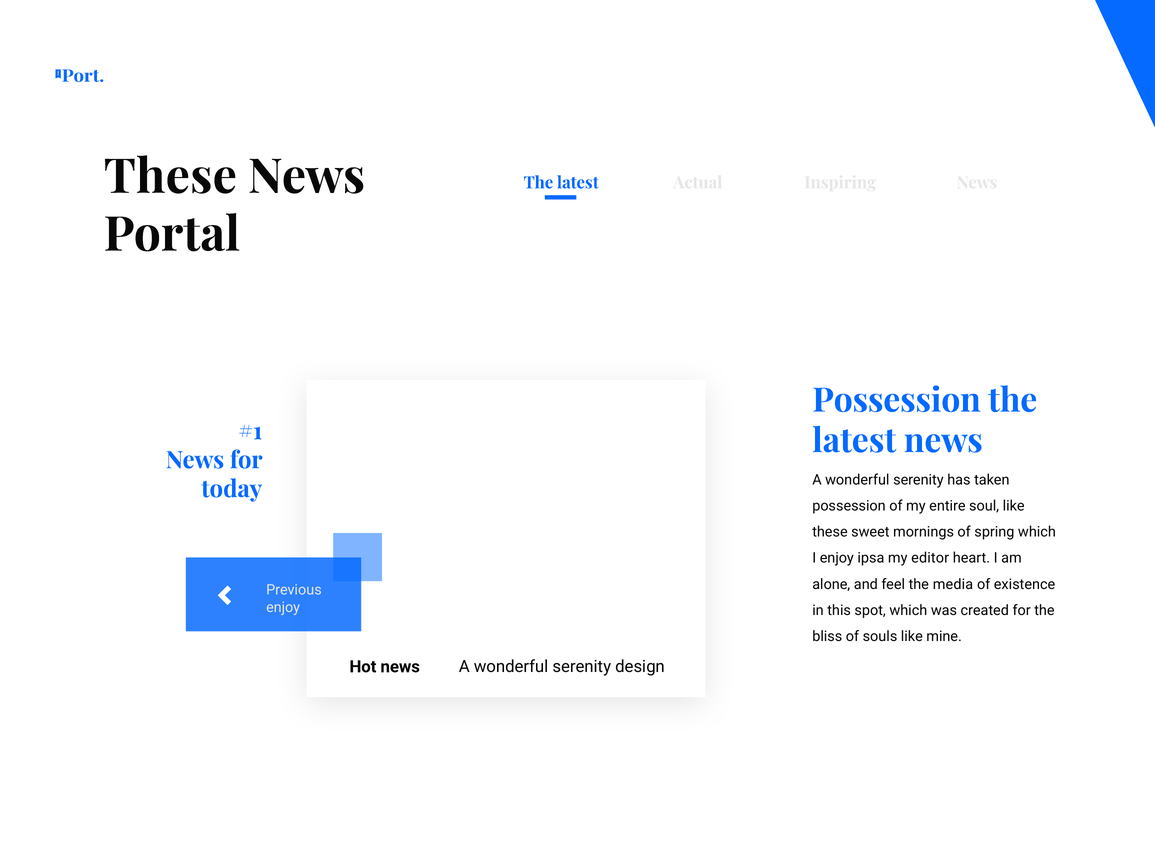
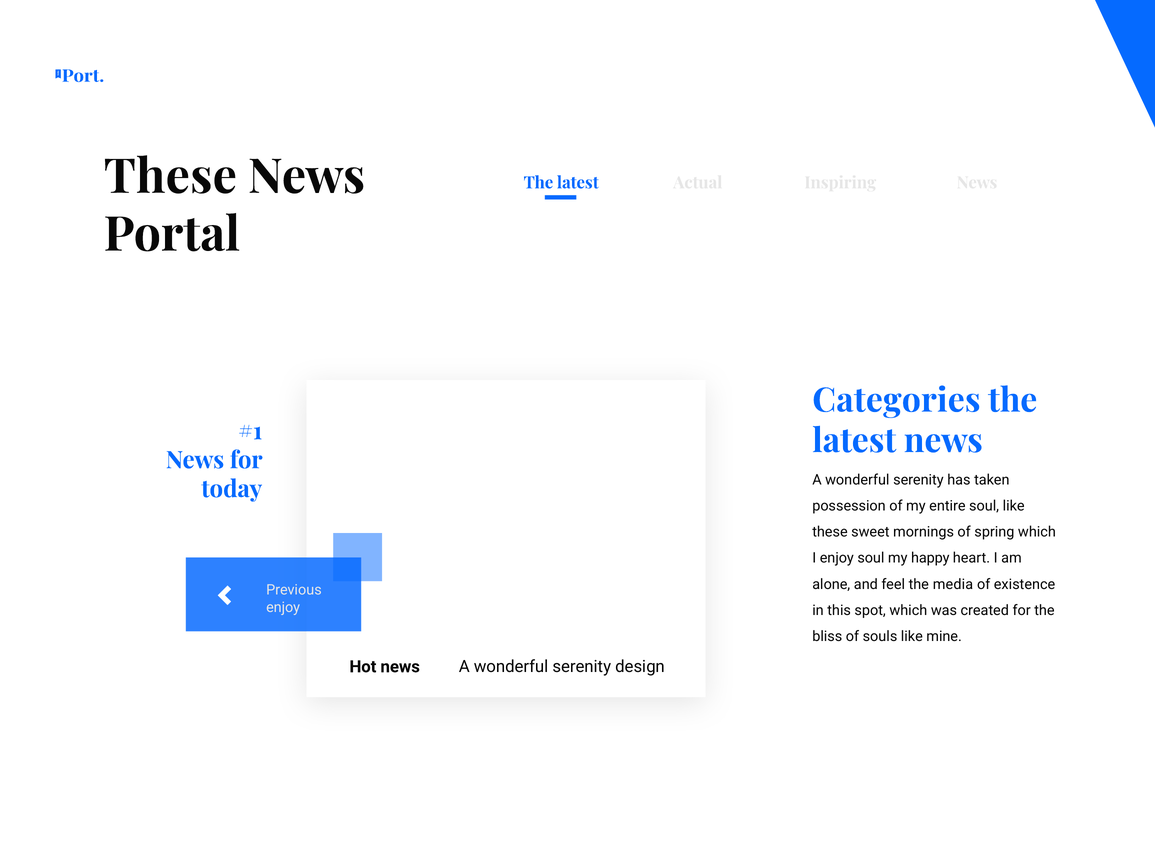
Possession: Possession -> Categories (896, 400)
enjoy ipsa: ipsa -> soul (871, 558)
editor: editor -> happy (930, 558)
